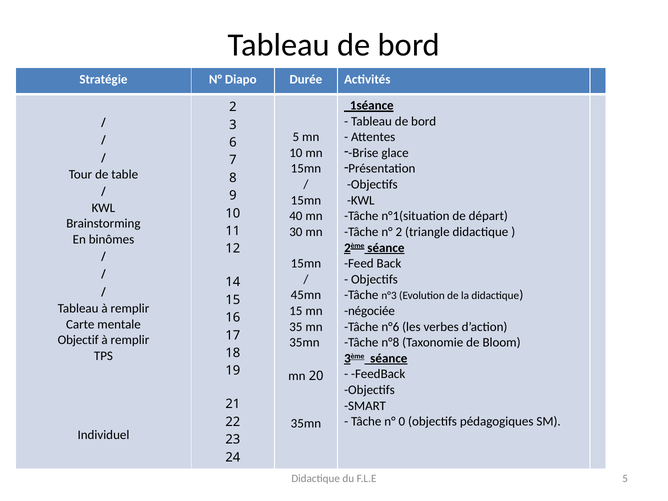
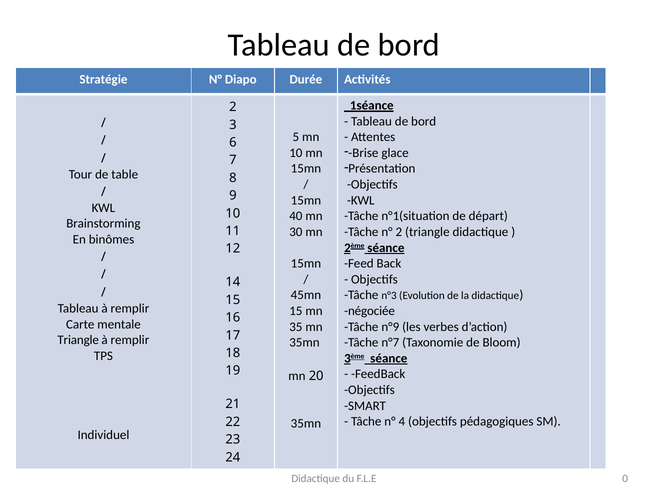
n°6: n°6 -> n°9 (390, 327)
Objectif: Objectif -> Triangle (78, 340)
n°8: n°8 -> n°7 (390, 343)
0: 0 -> 4 (402, 422)
F.L.E 5: 5 -> 0 (625, 478)
